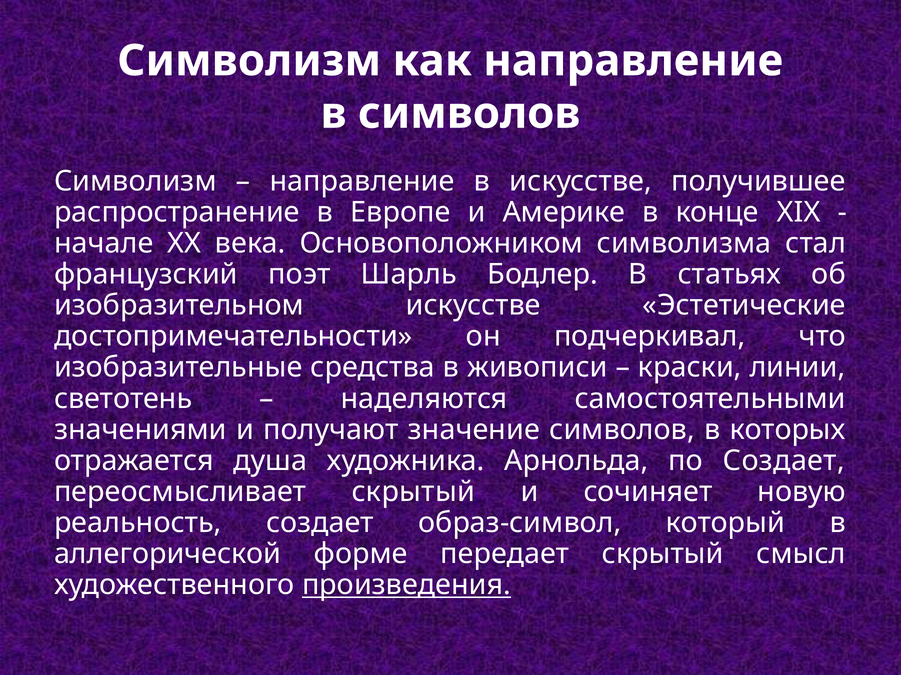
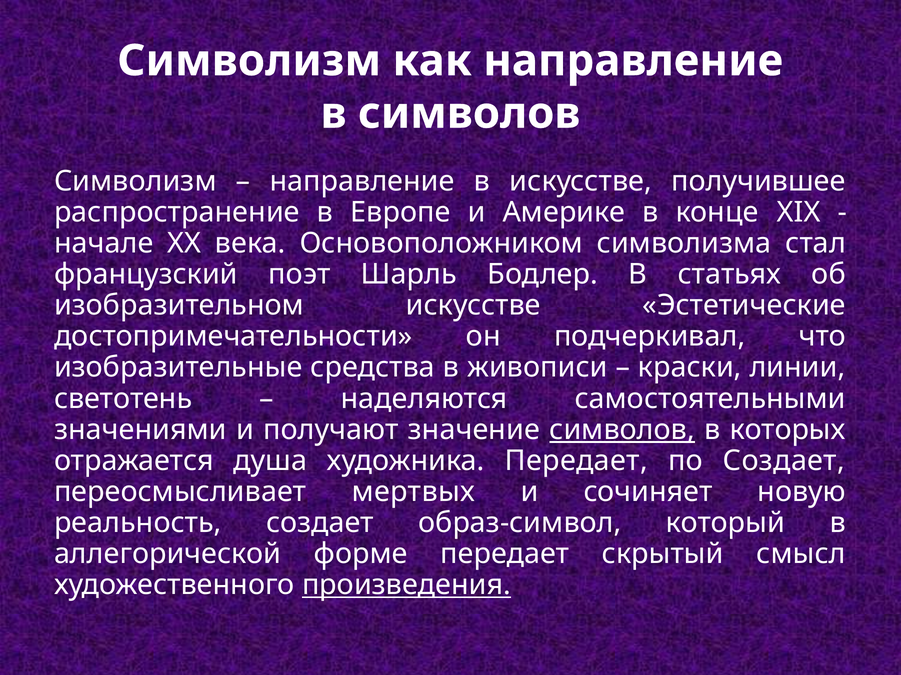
символов underline: none -> present (622, 430)
художника Арнольда: Арнольда -> Передает (576, 461)
переосмысливает скрытый: скрытый -> мертвых (413, 492)
